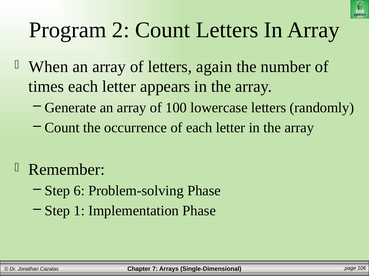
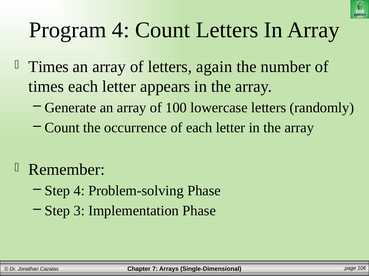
Program 2: 2 -> 4 (121, 30)
When: When -> Times (49, 67)
Step 6: 6 -> 4 (79, 191)
1: 1 -> 3 (79, 211)
